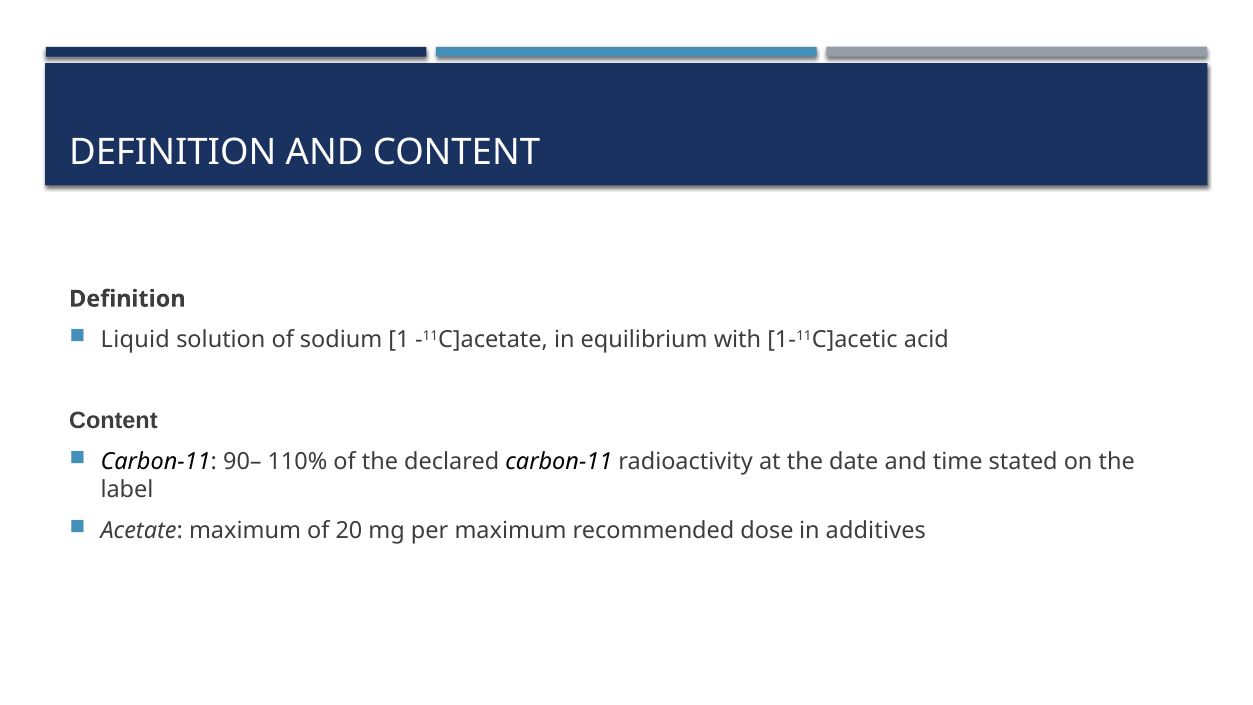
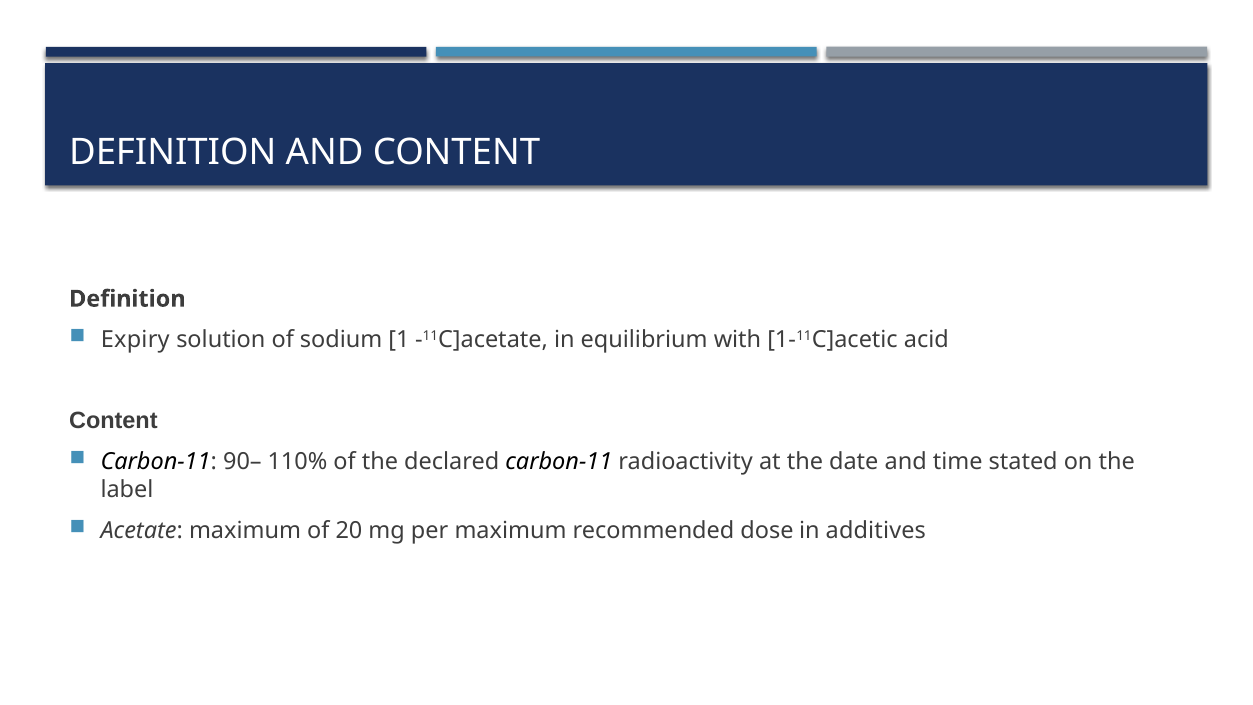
Liquid: Liquid -> Expiry (135, 340)
